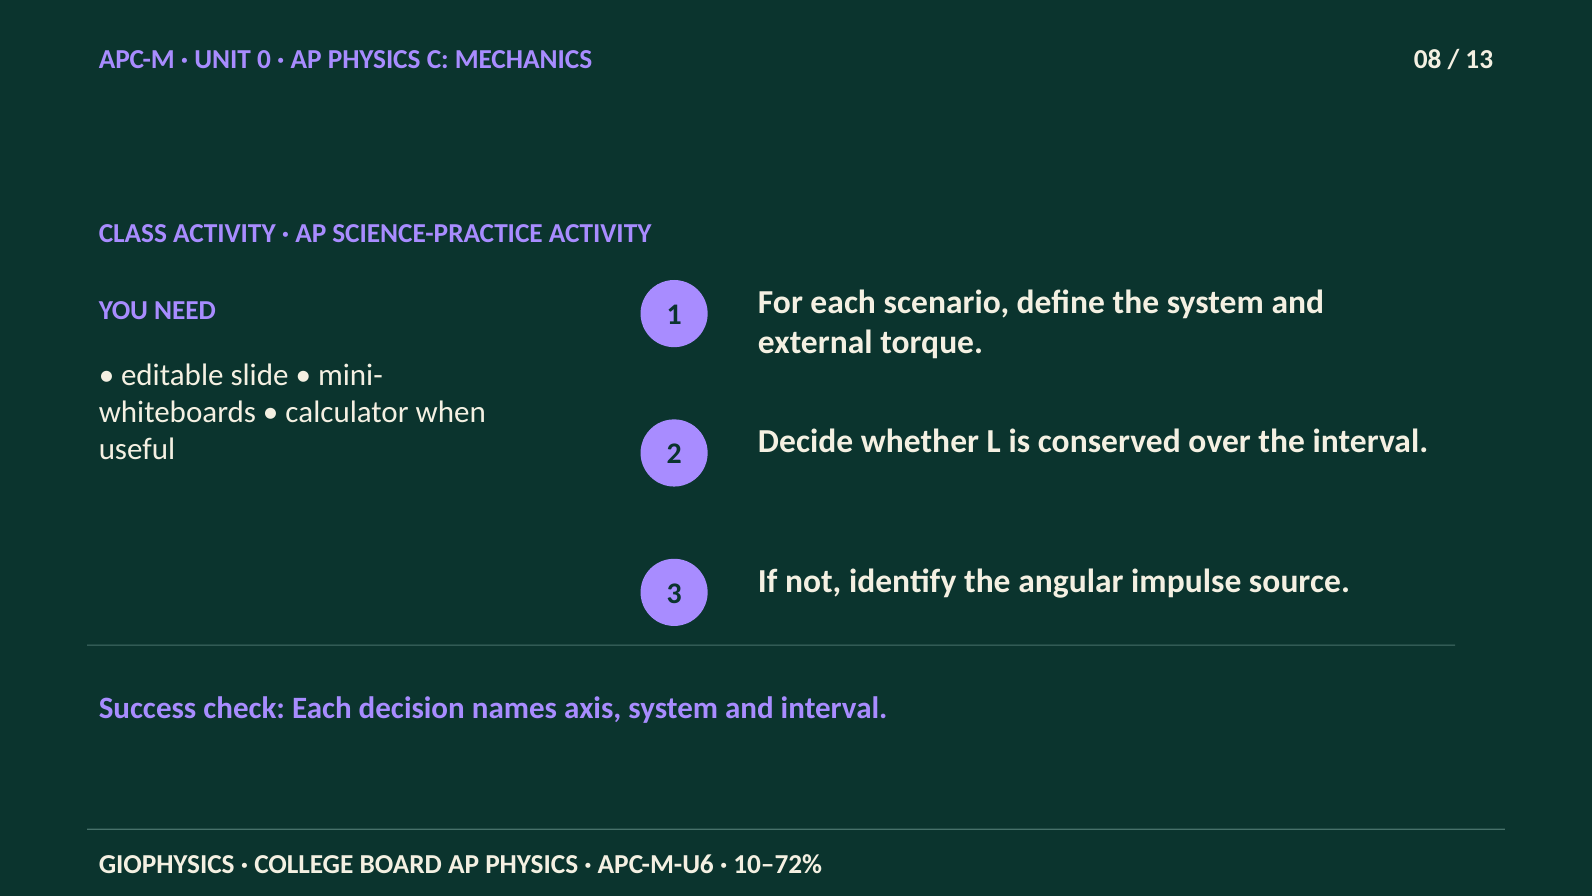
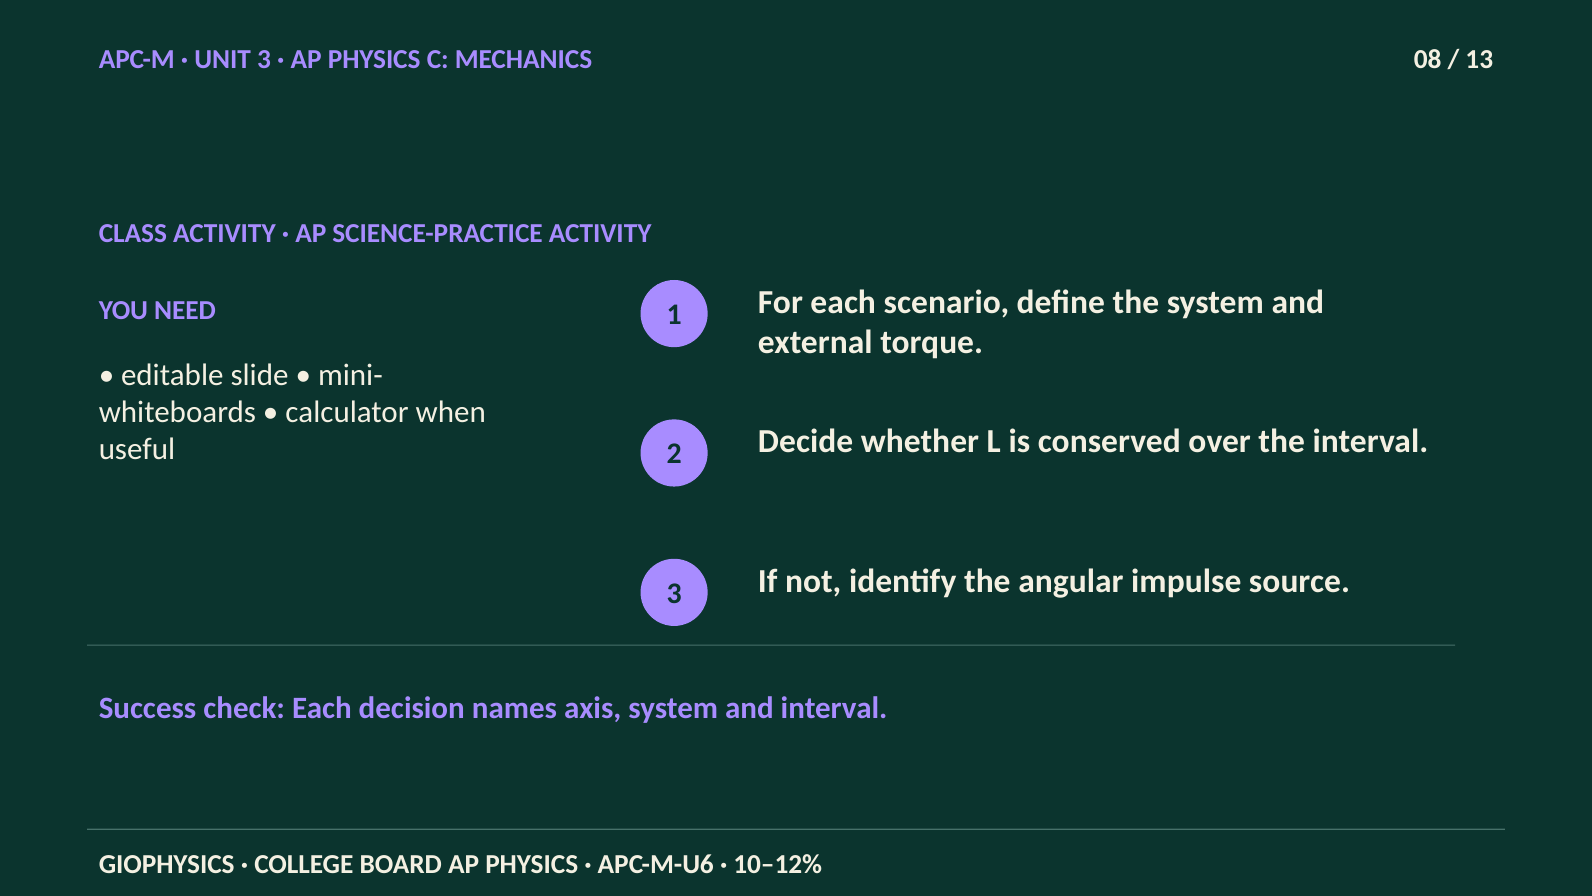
UNIT 0: 0 -> 3 (264, 59)
10–72%: 10–72% -> 10–12% (778, 864)
